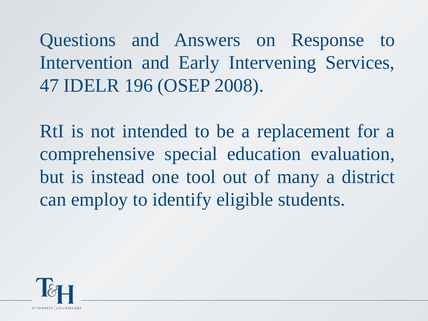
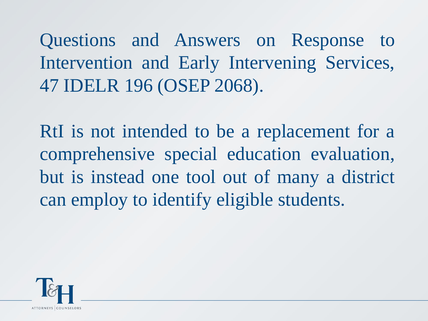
2008: 2008 -> 2068 (239, 85)
